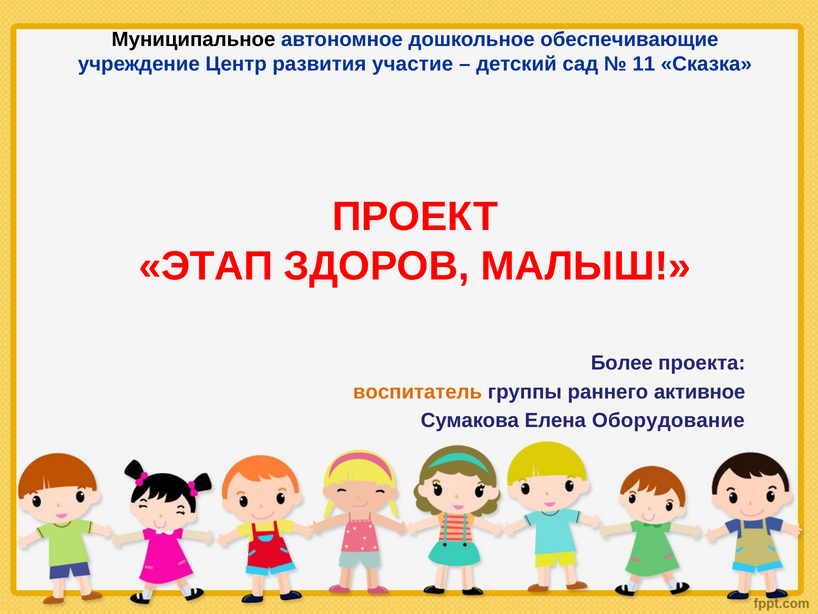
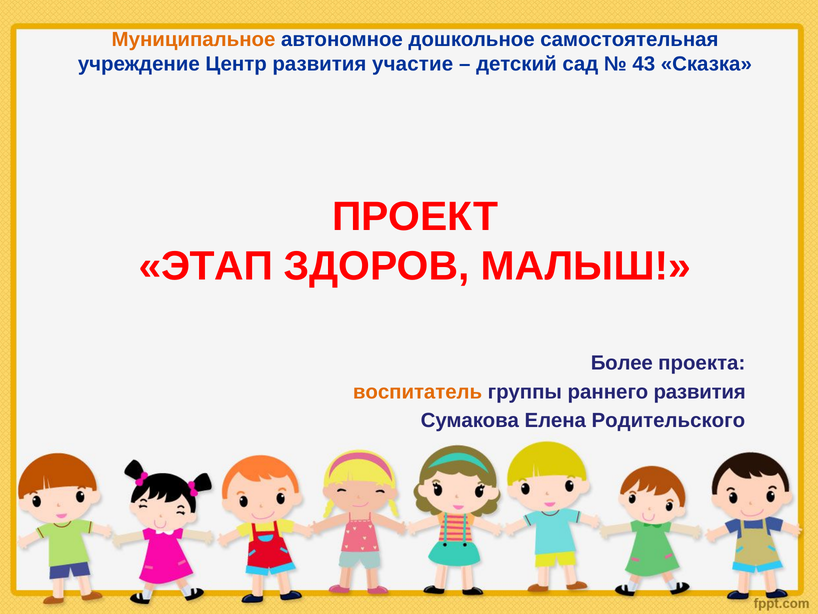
Муниципальное colour: black -> orange (194, 39)
обеспечивающие: обеспечивающие -> самостоятельная (629, 39)
11: 11 -> 43 (644, 64)
раннего активное: активное -> развития (700, 392)
Оборудование: Оборудование -> Родительского (668, 420)
